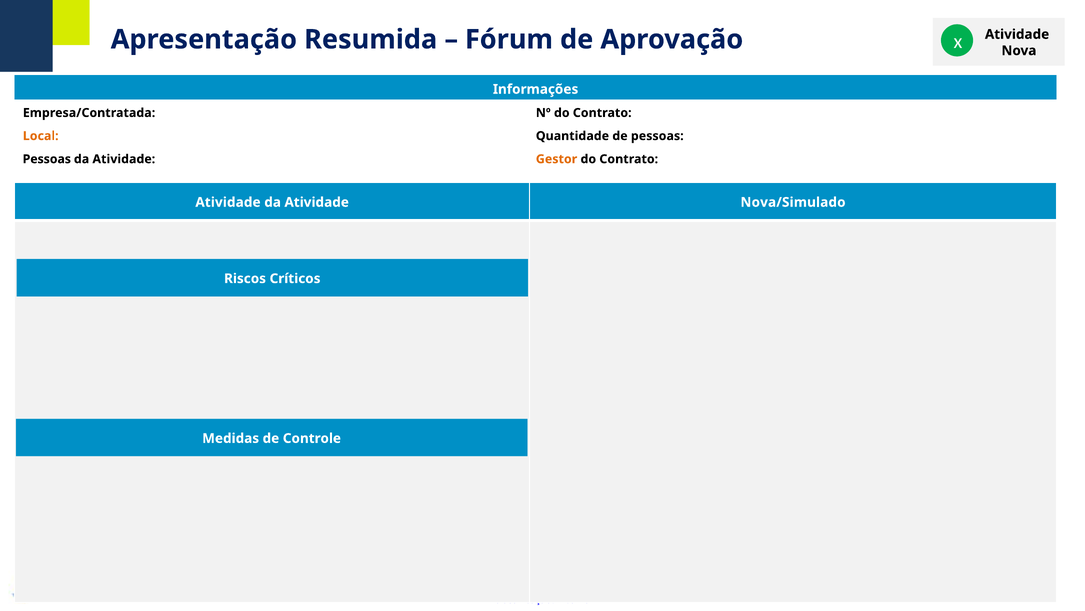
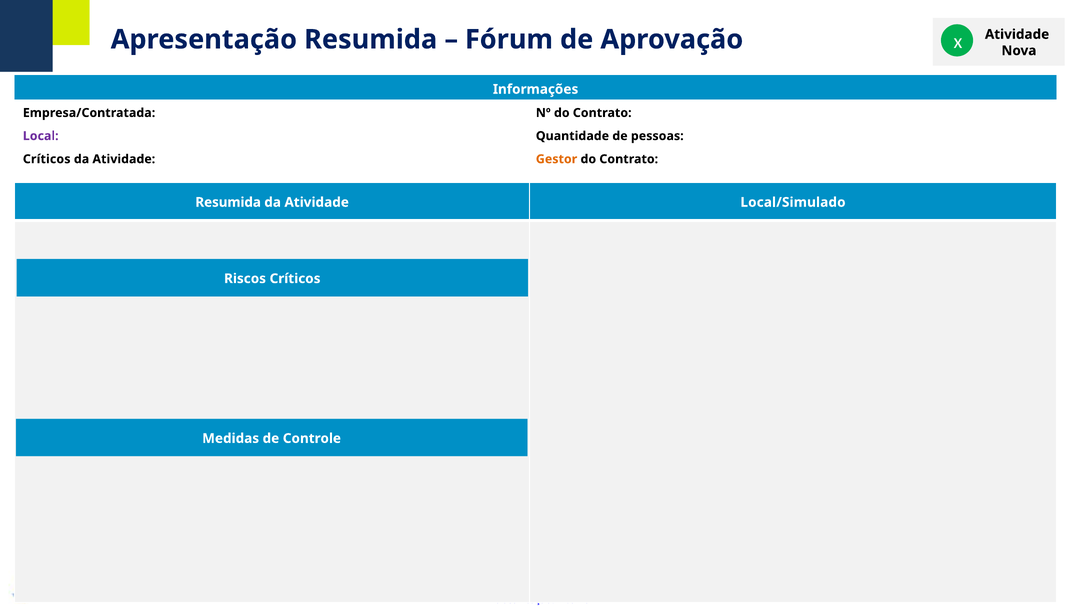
Local colour: orange -> purple (41, 136)
Pessoas: Pessoas -> Críticos (47, 159)
Atividade: Atividade -> Resumida (228, 202)
Nova/Simulado: Nova/Simulado -> Local/Simulado (793, 202)
